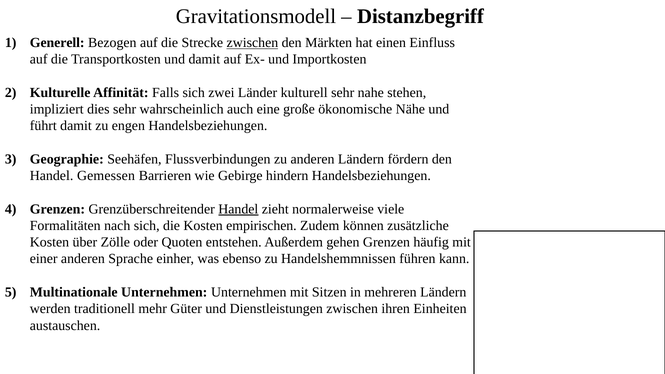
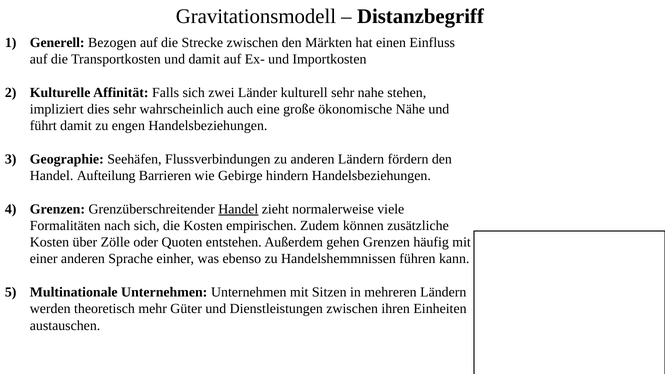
zwischen underline: present -> none (252, 43)
Gemessen: Gemessen -> Aufteilung (106, 176)
traditionell: traditionell -> theoretisch (105, 309)
